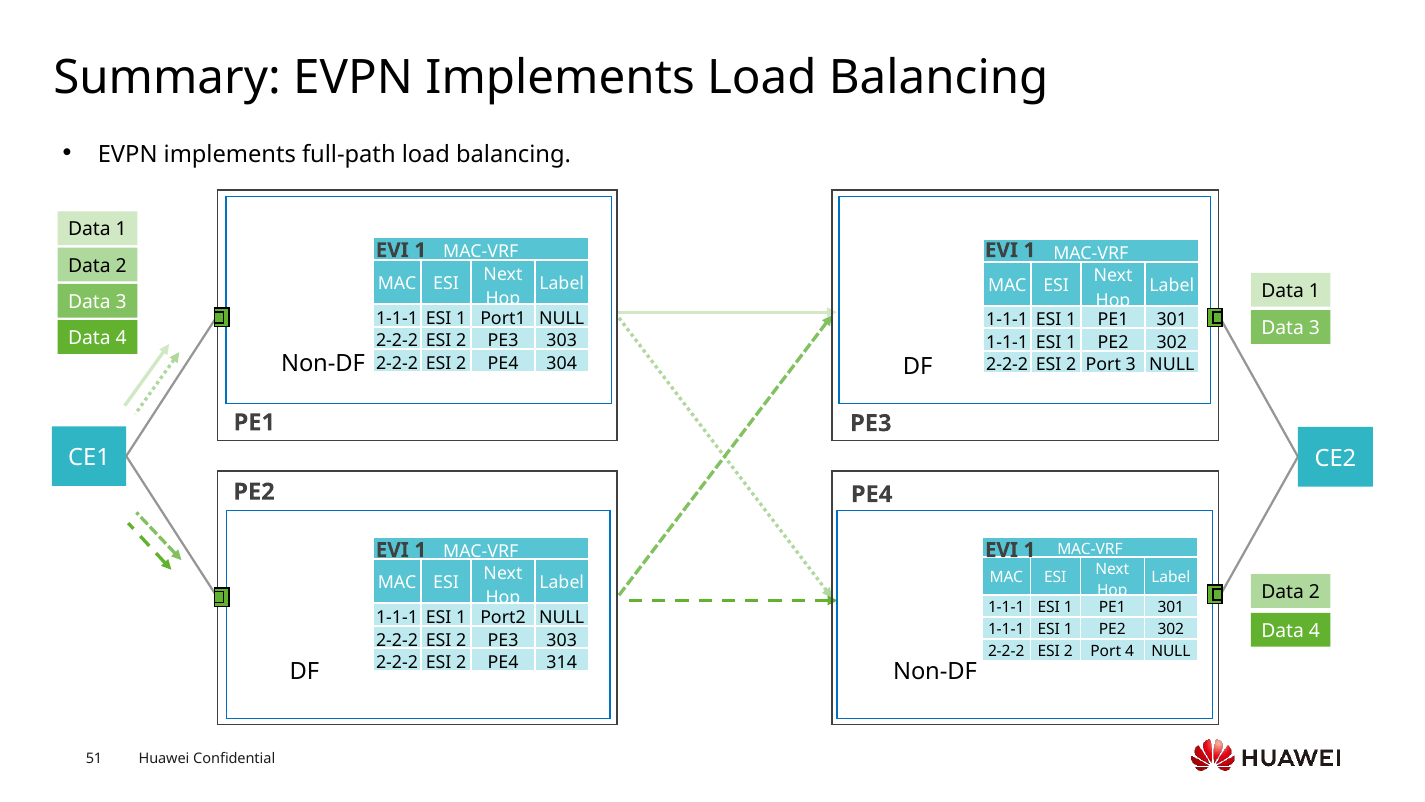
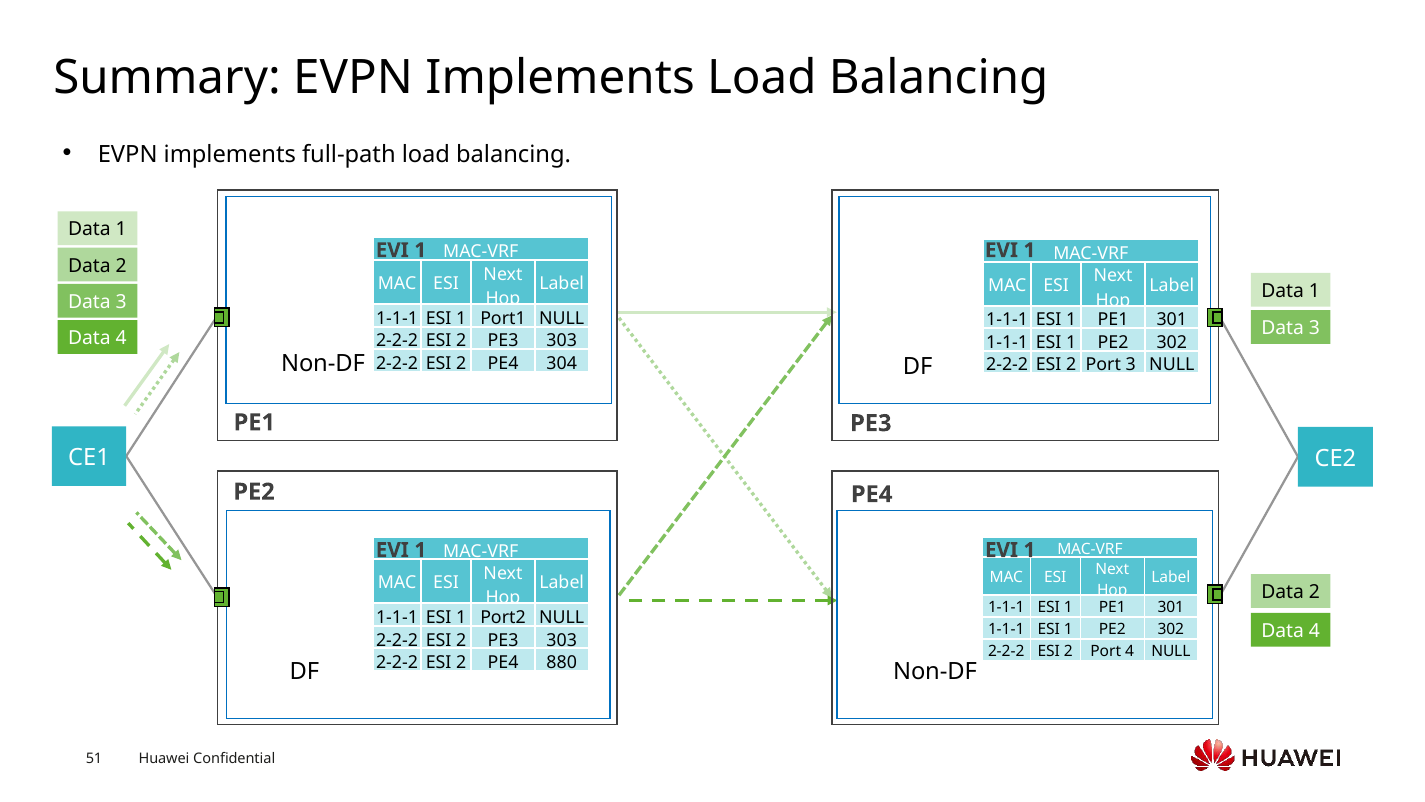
314: 314 -> 880 (562, 662)
